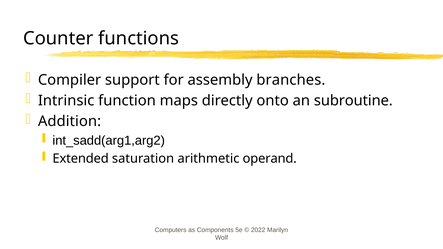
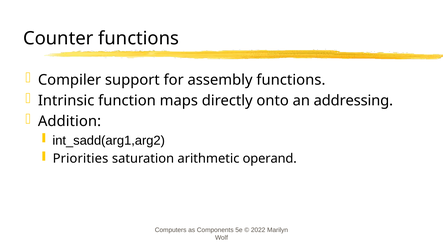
assembly branches: branches -> functions (291, 80)
subroutine: subroutine -> addressing (353, 101)
Extended: Extended -> Priorities (80, 159)
